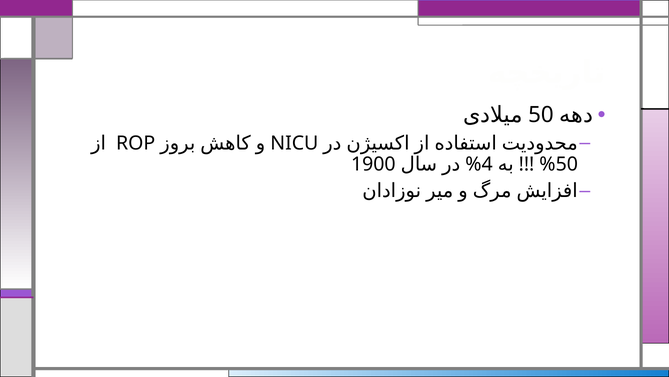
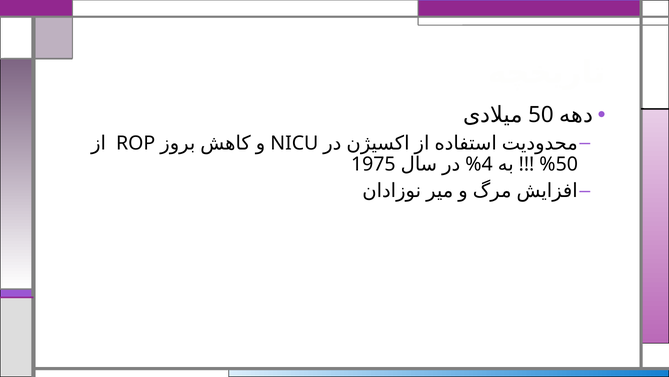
1900: 1900 -> 1975 (373, 164)
